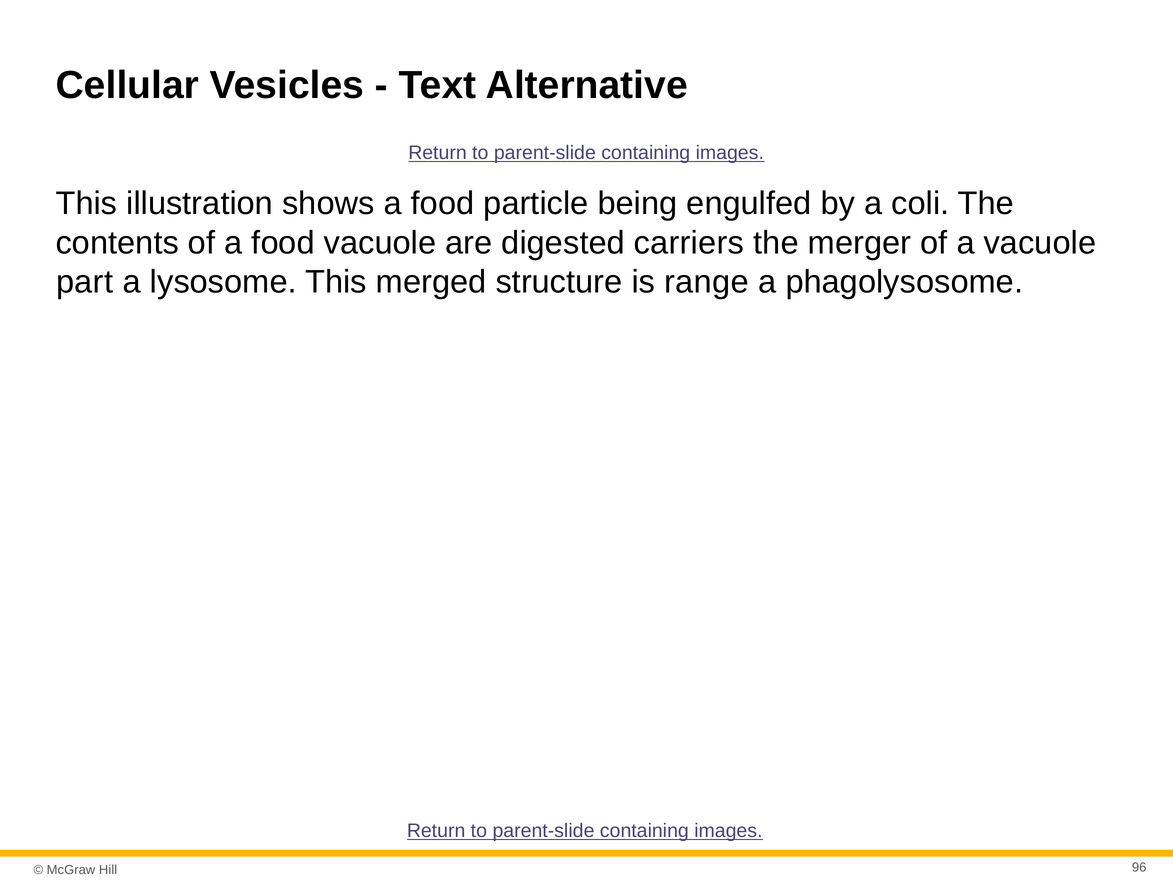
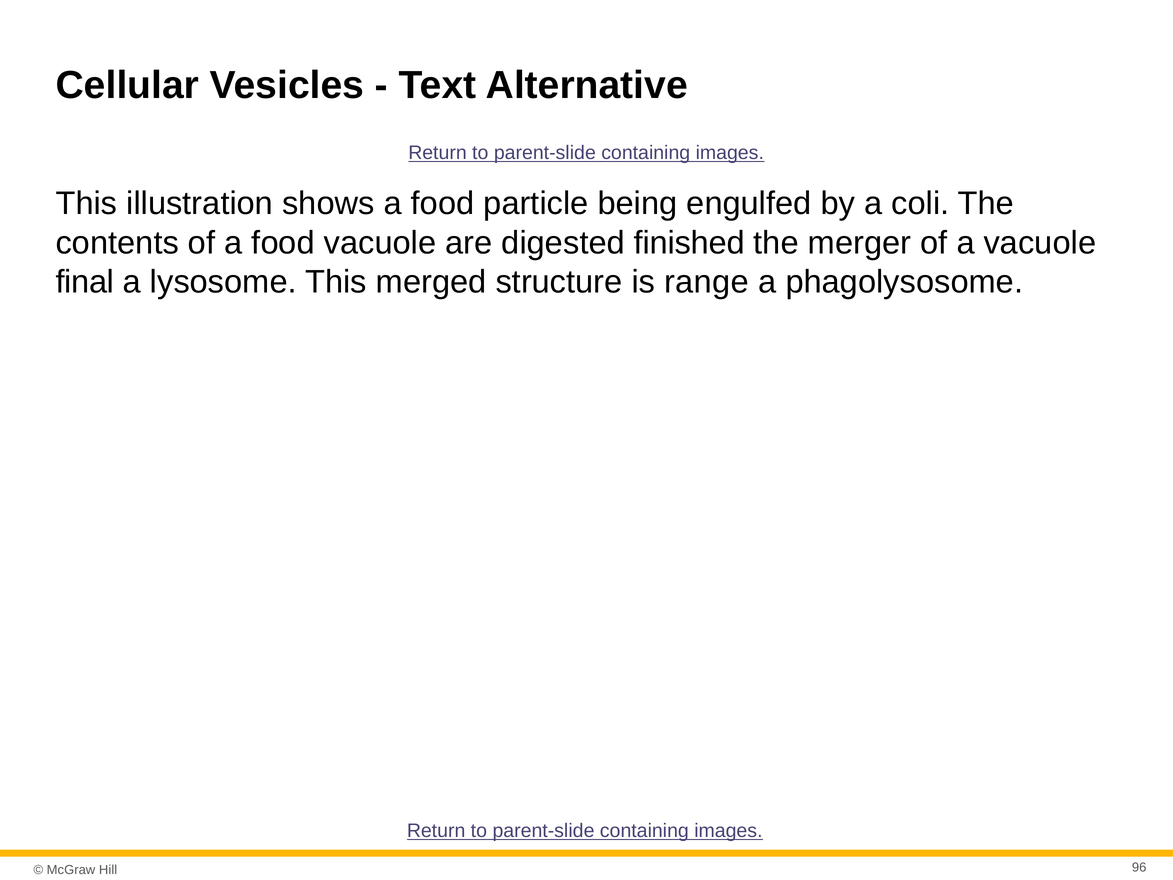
carriers: carriers -> finished (689, 243)
part: part -> final (85, 282)
